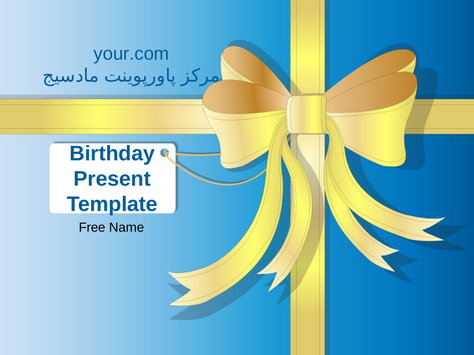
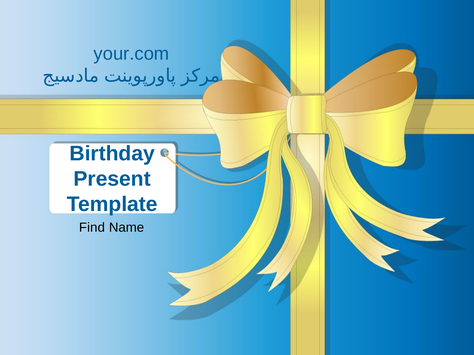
Free: Free -> Find (92, 228)
